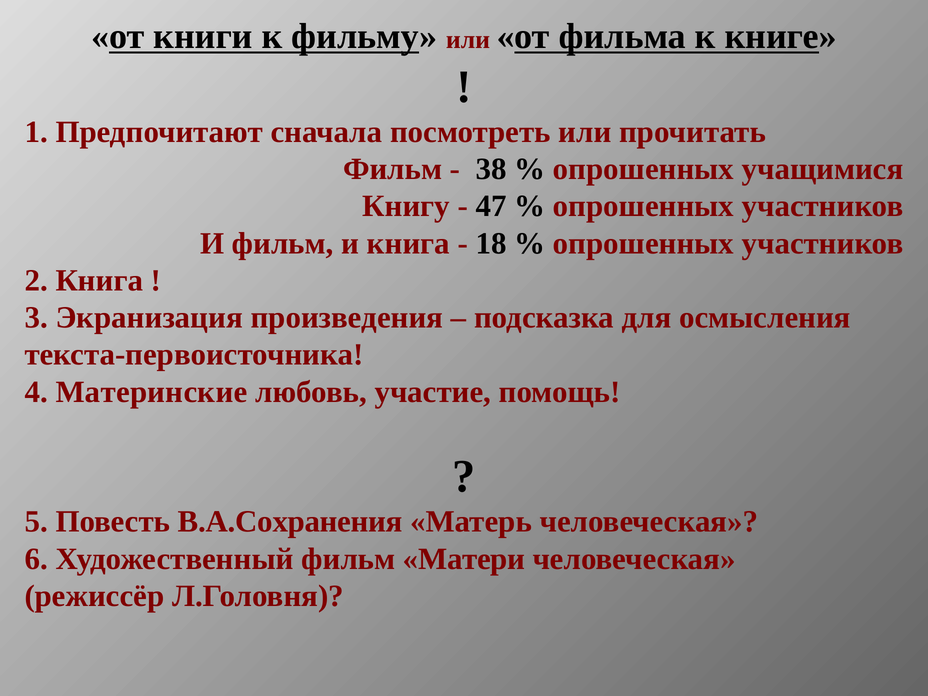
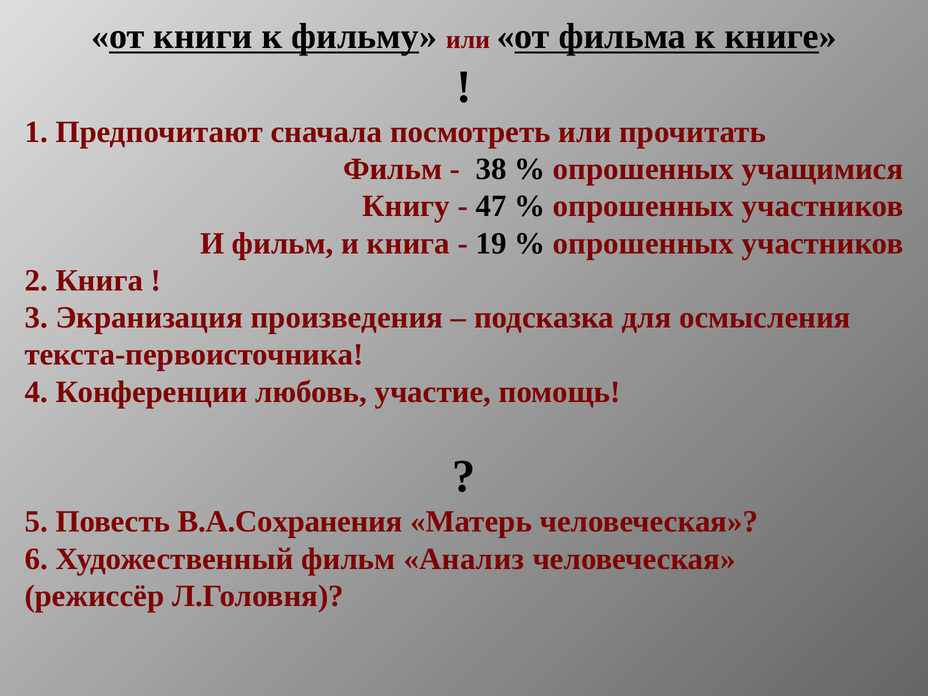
18: 18 -> 19 (491, 243)
Материнские: Материнские -> Конференции (152, 392)
Матери: Матери -> Анализ (464, 559)
